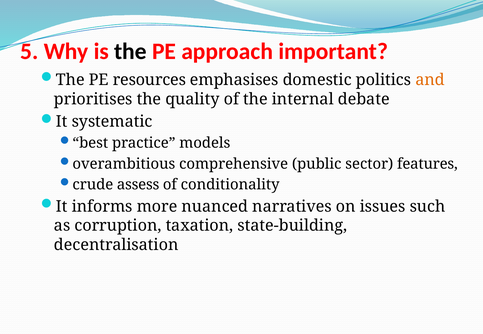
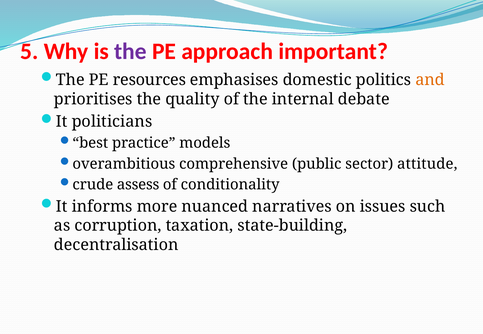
the colour: black -> purple (130, 51)
systematic: systematic -> politicians (112, 122)
features: features -> attitude (427, 164)
